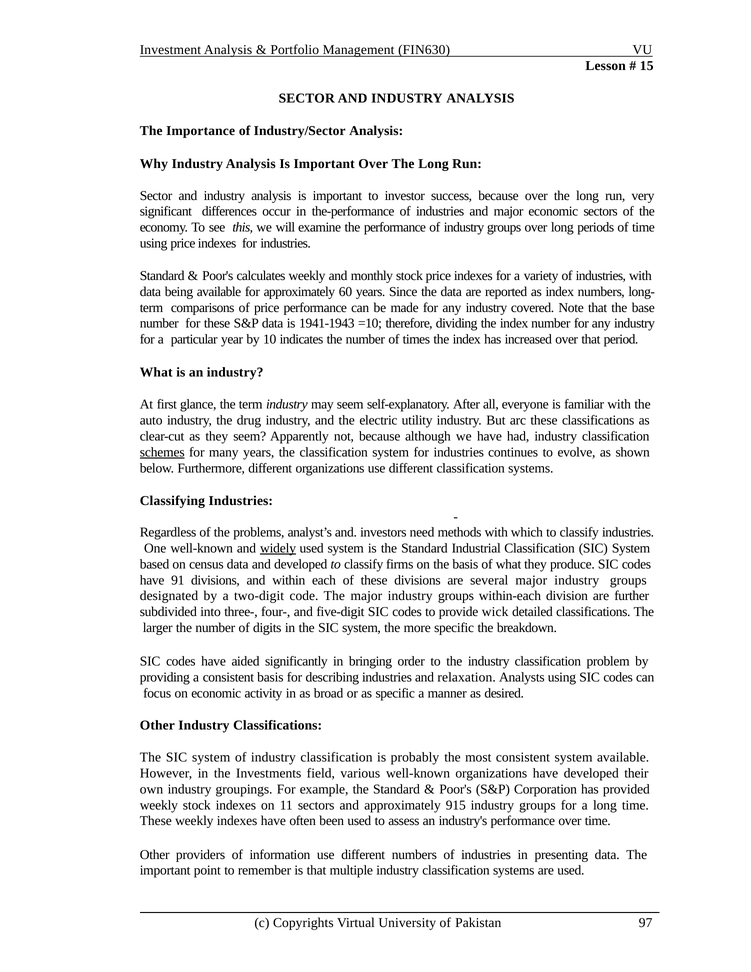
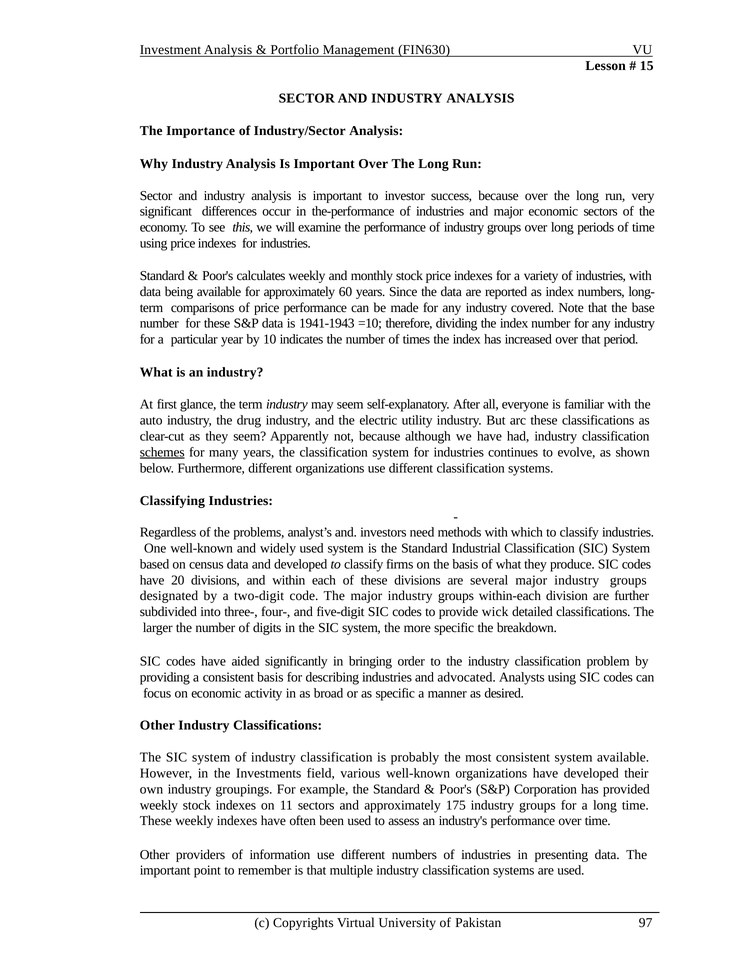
widely underline: present -> none (278, 548)
91: 91 -> 20 (178, 580)
relaxation: relaxation -> advocated (467, 677)
915: 915 -> 175 (456, 805)
